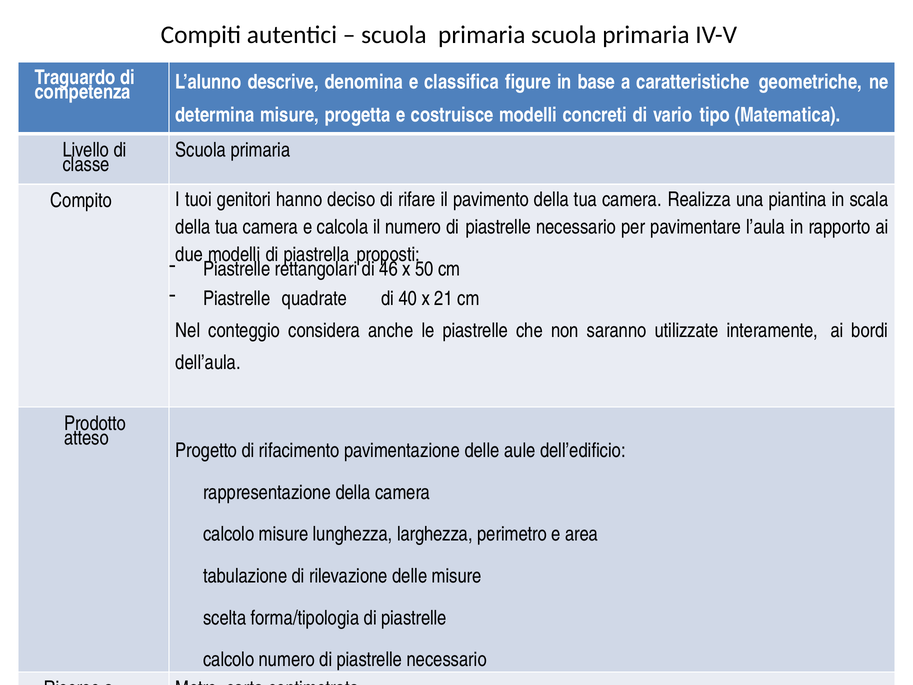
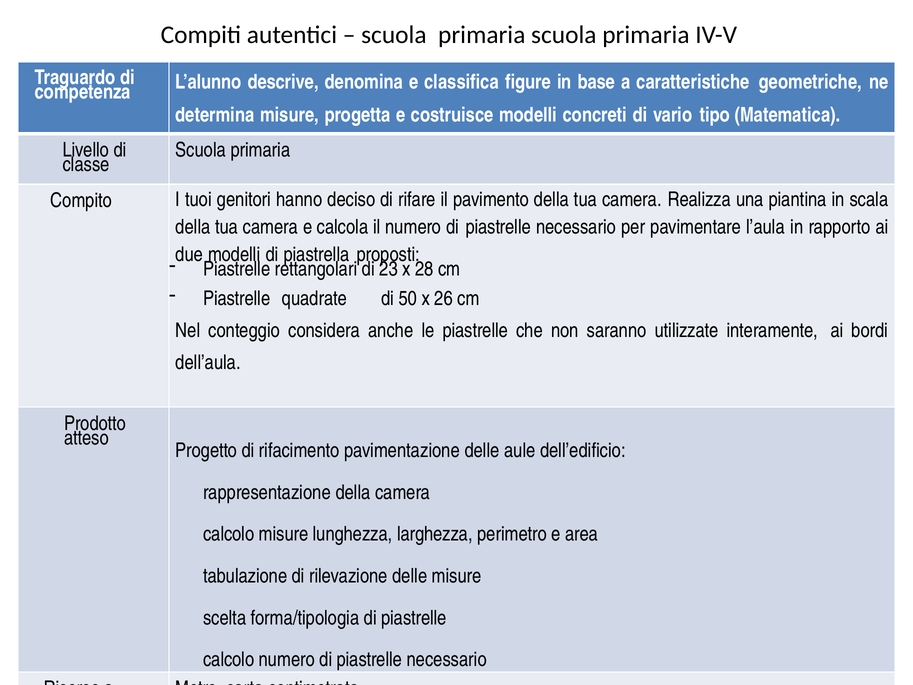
46: 46 -> 23 (389, 269)
50: 50 -> 28 (424, 269)
40: 40 -> 50 (408, 298)
21: 21 -> 26 (444, 298)
